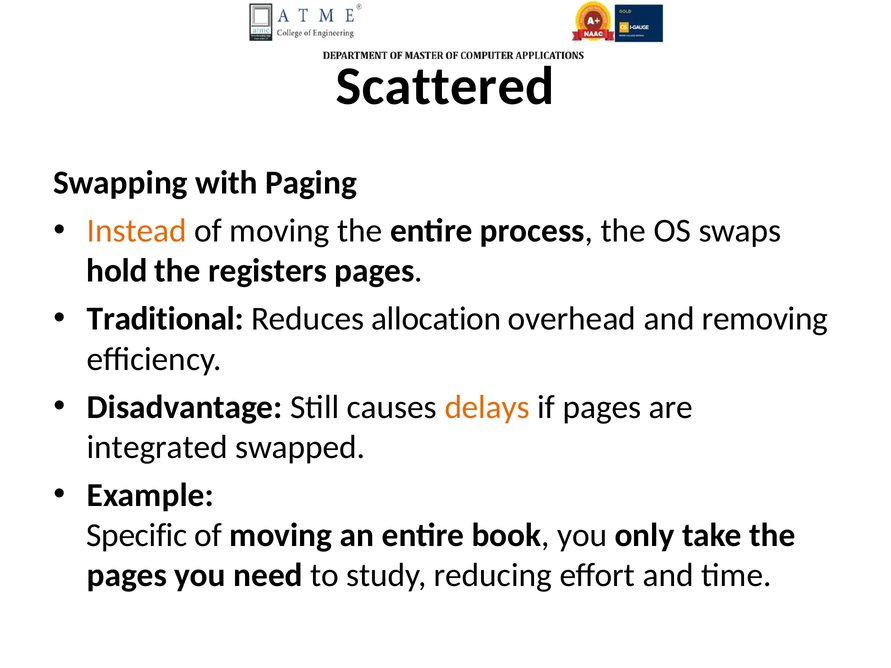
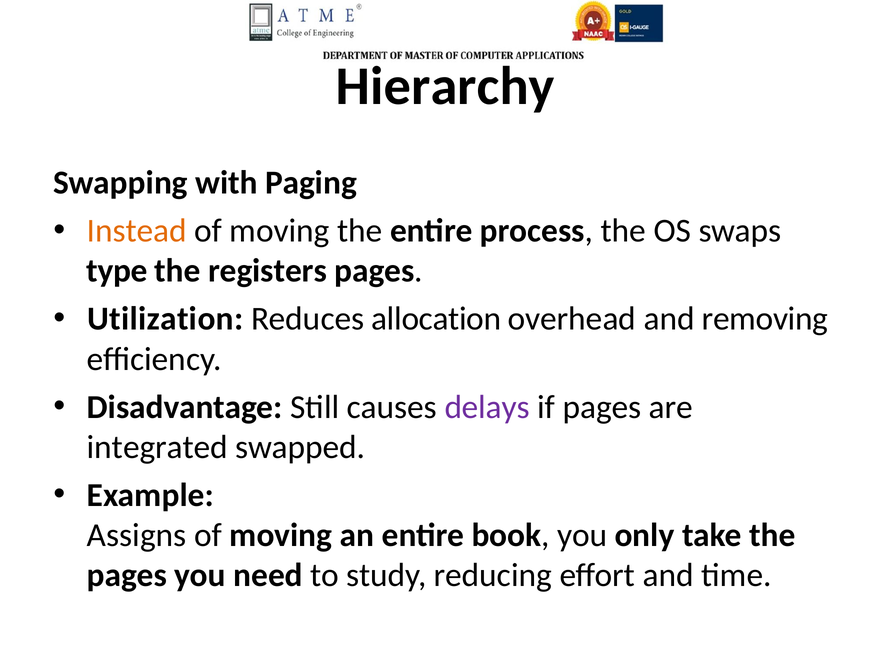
Scattered: Scattered -> Hierarchy (445, 86)
hold: hold -> type (117, 271)
Traditional: Traditional -> Utilization (165, 319)
delays colour: orange -> purple (487, 407)
Specific: Specific -> Assigns (137, 536)
